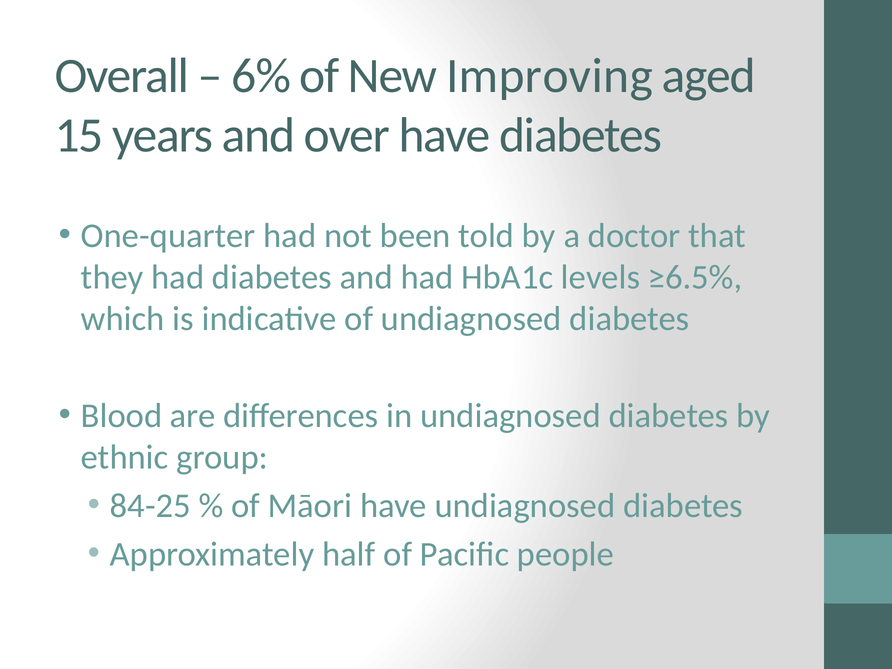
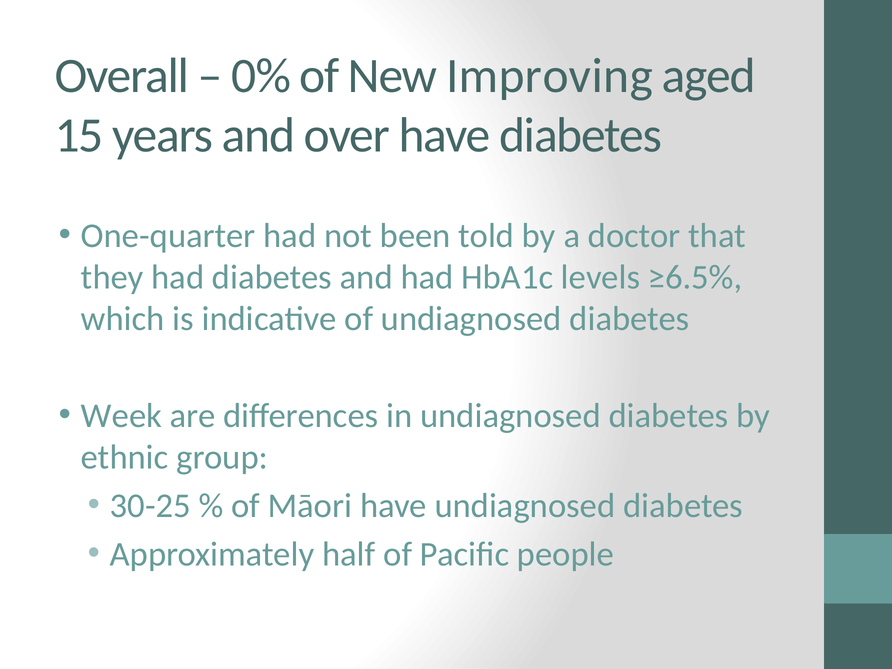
6%: 6% -> 0% (261, 76)
Blood: Blood -> Week (122, 416)
84-25: 84-25 -> 30-25 (150, 506)
